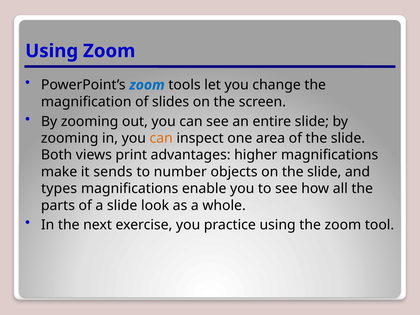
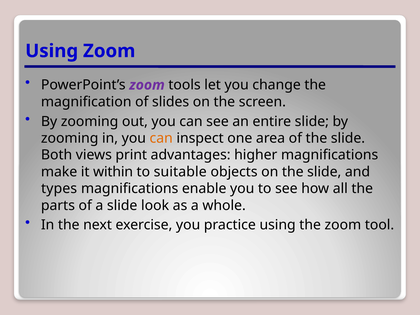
zoom colour: blue -> purple (147, 85)
sends: sends -> within (113, 172)
number: number -> suitable (180, 172)
